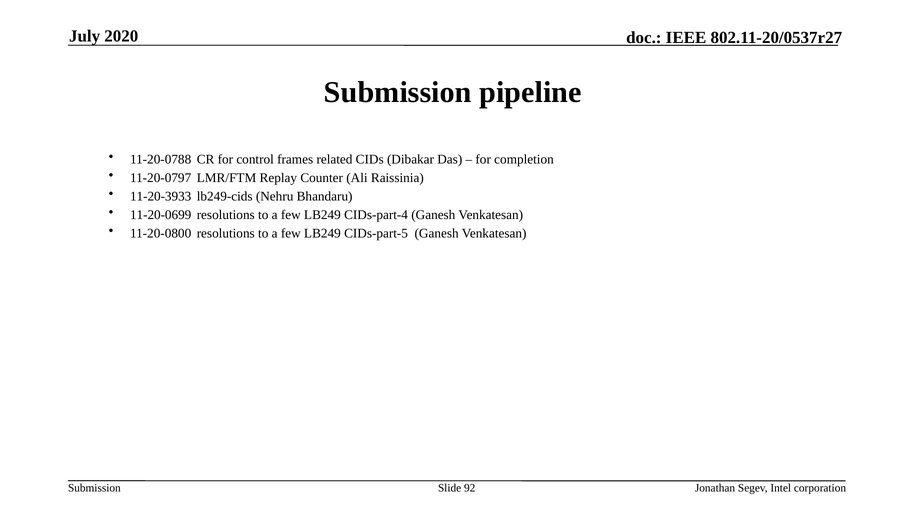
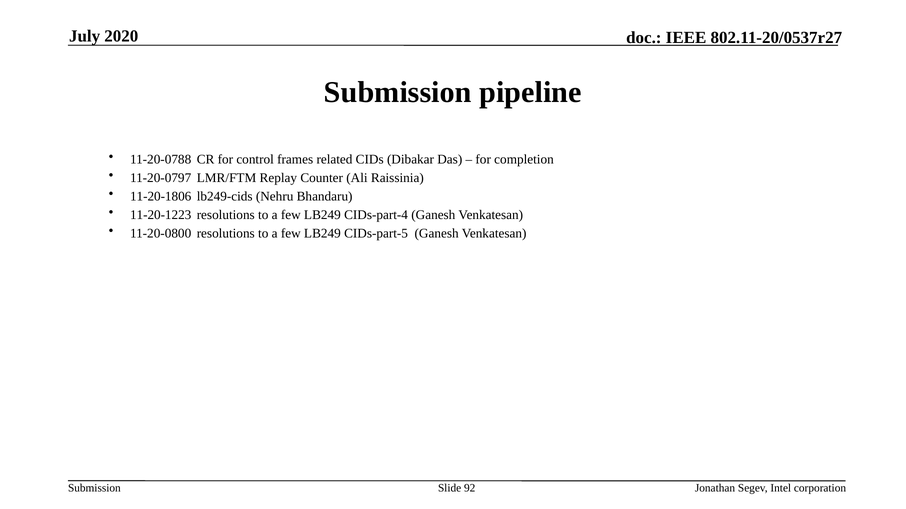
11-20-3933: 11-20-3933 -> 11-20-1806 (161, 197)
11-20-0699: 11-20-0699 -> 11-20-1223 (161, 215)
